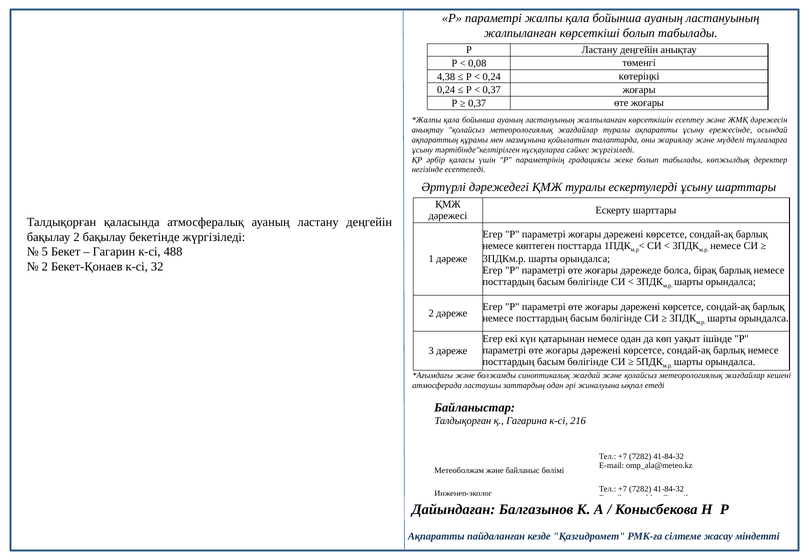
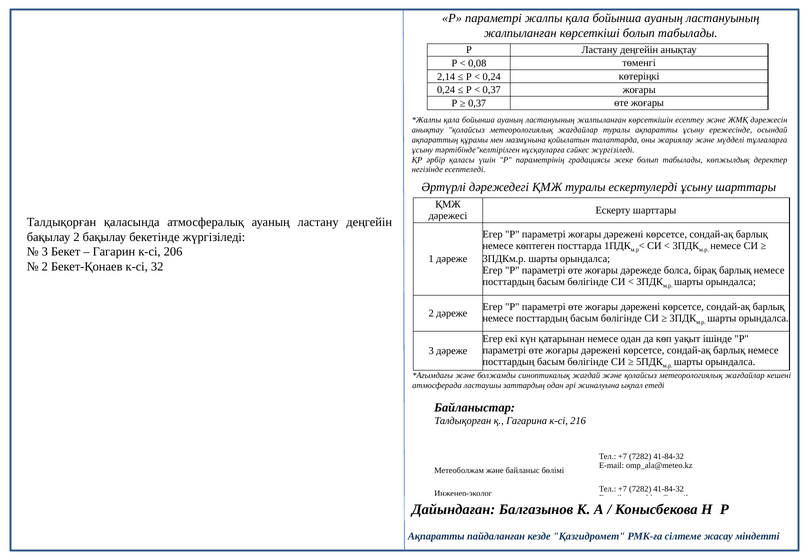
4,38: 4,38 -> 2,14 (446, 77)
5: 5 -> 3 (45, 252)
488: 488 -> 206 (173, 252)
